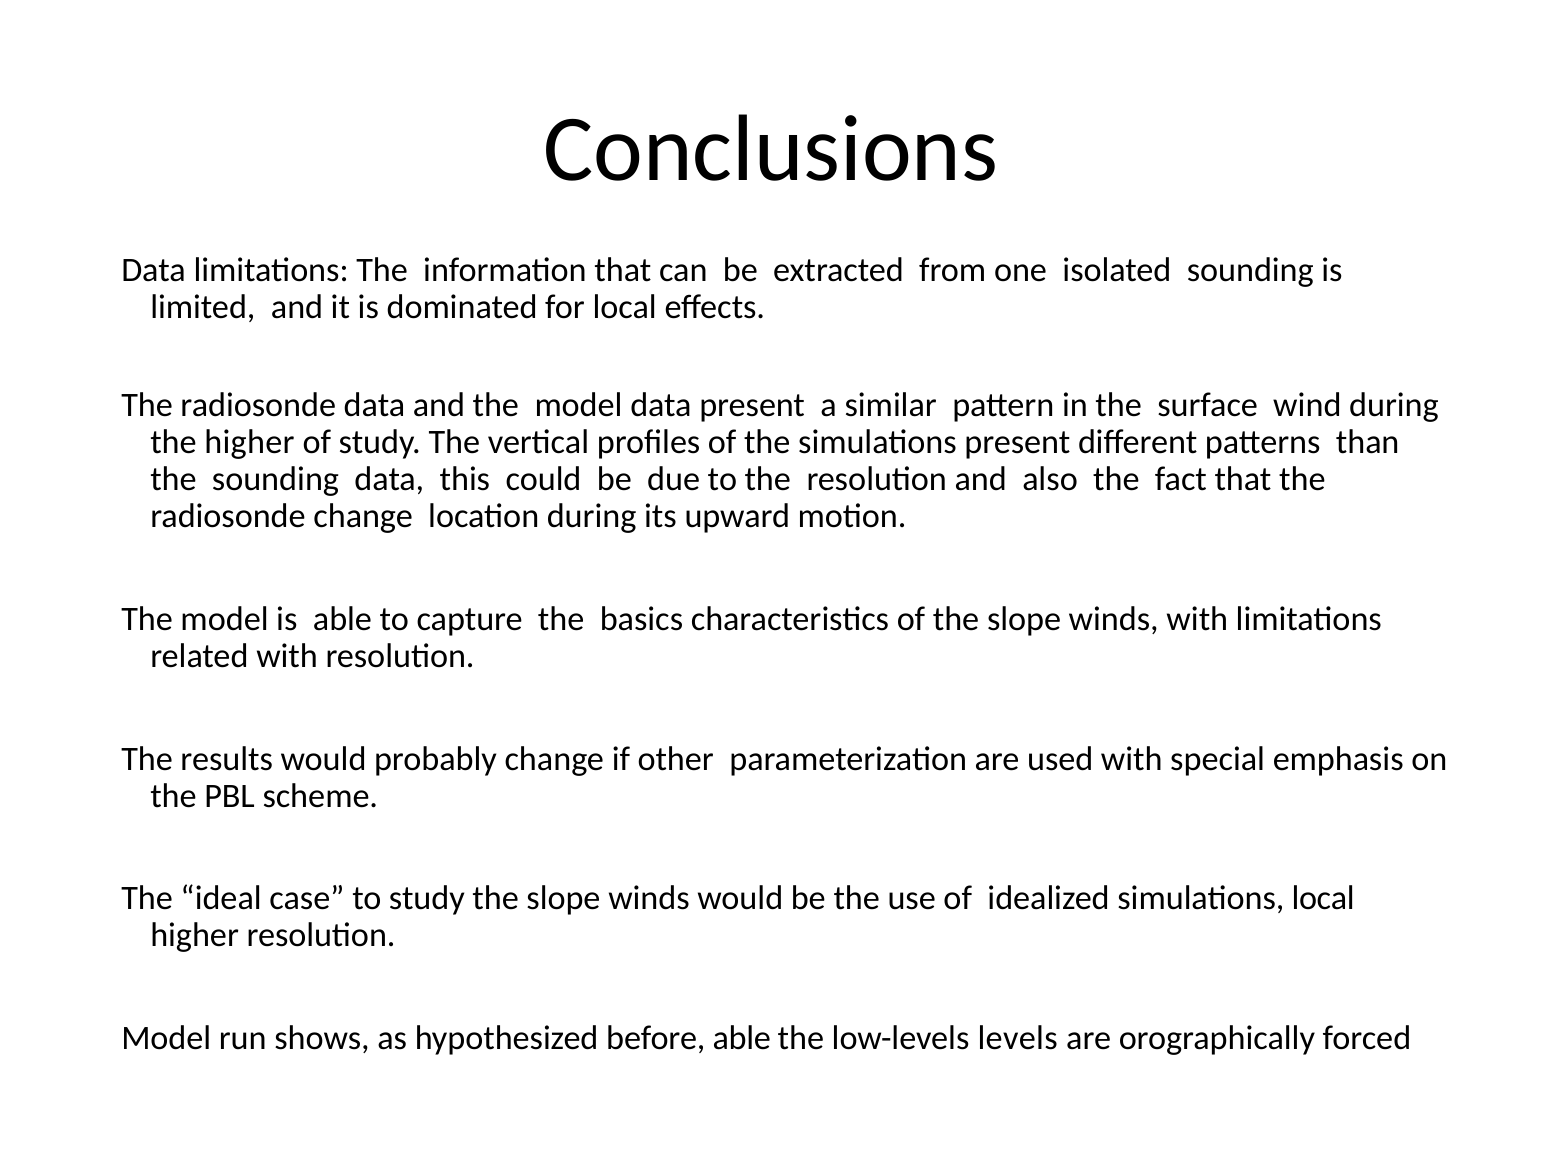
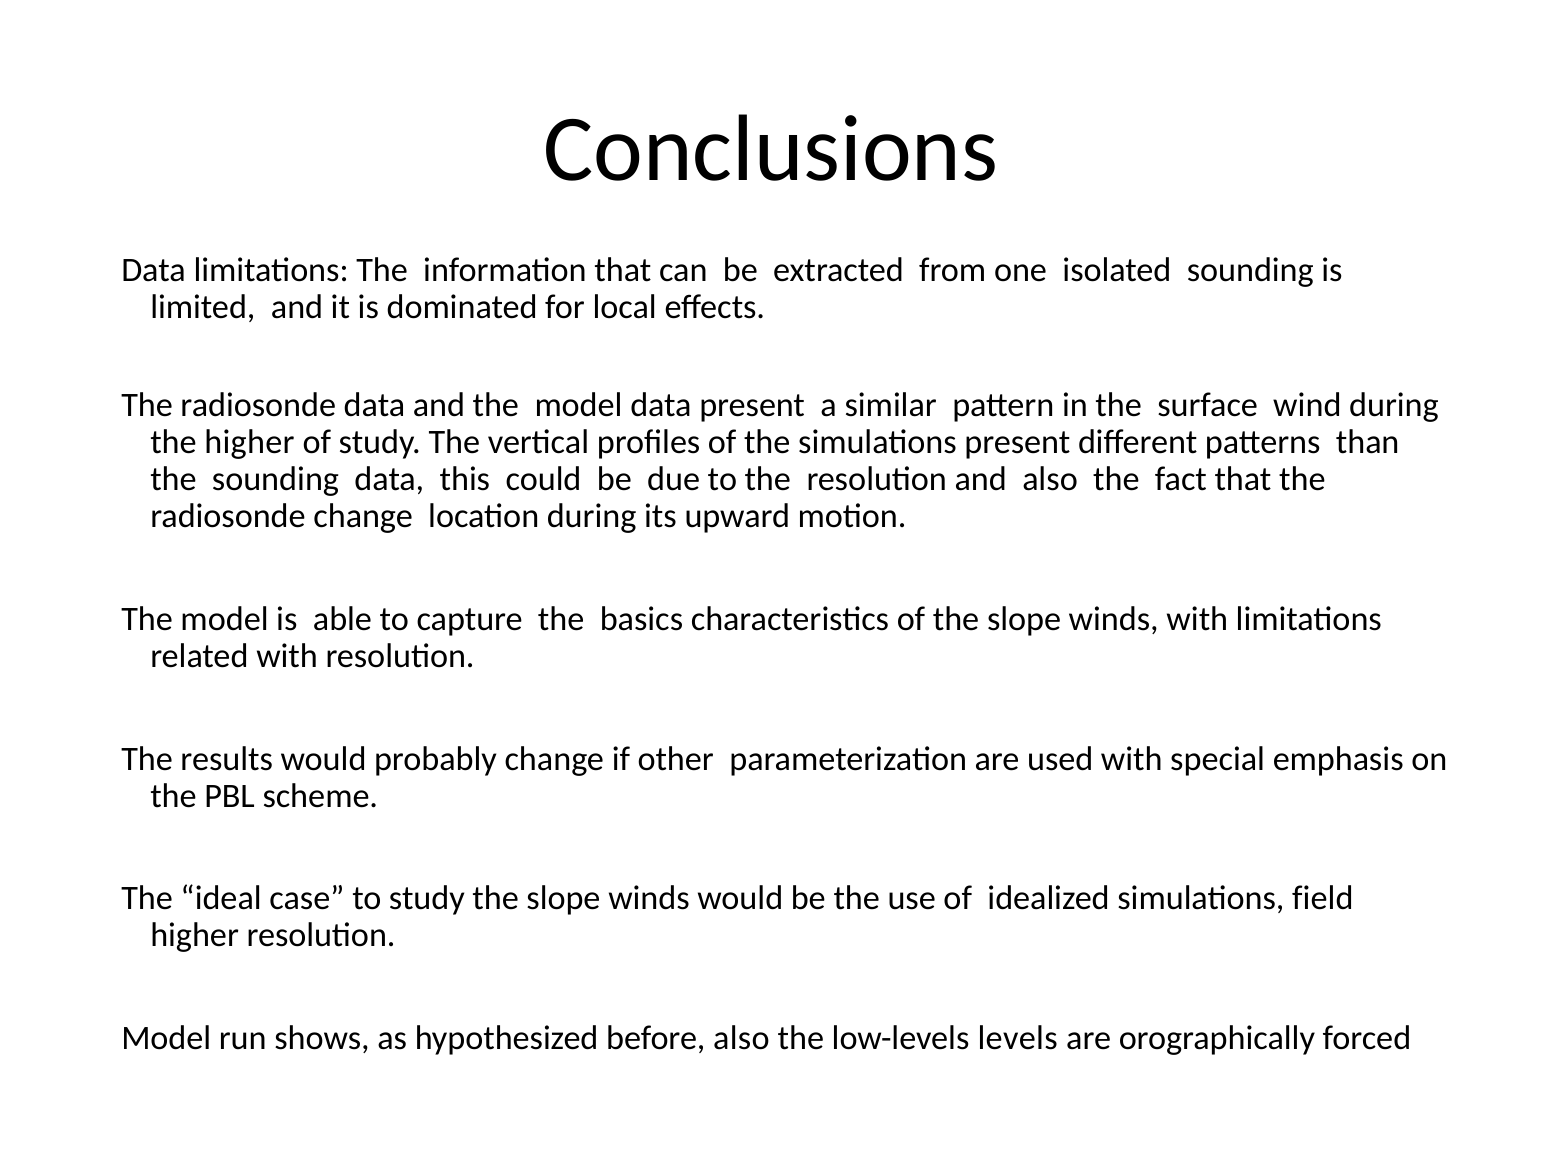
simulations local: local -> field (1323, 898)
before able: able -> also (741, 1038)
